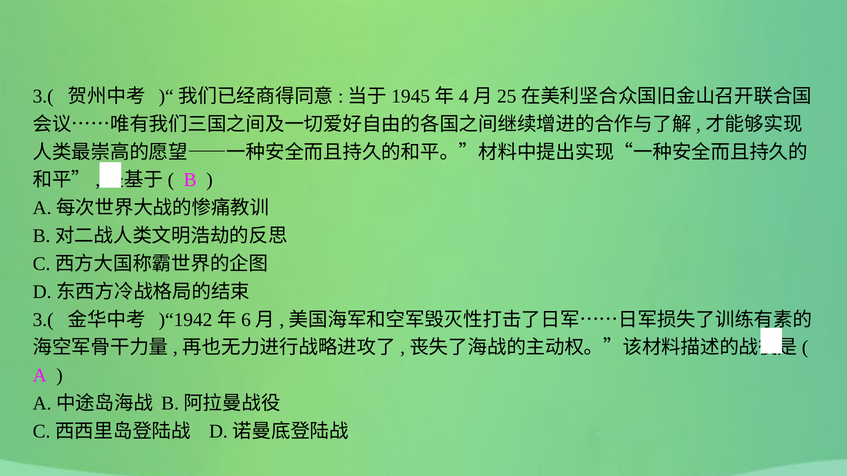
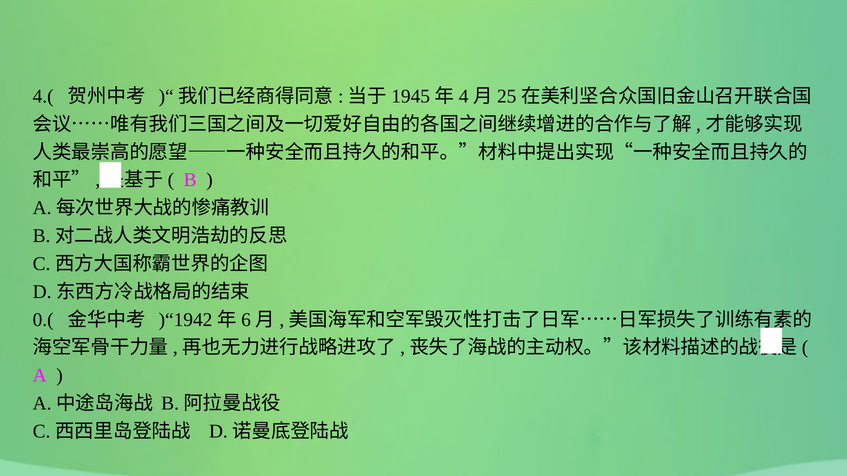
3.(: 3.( -> 4.( (43, 96)
3.(: 3.( -> 0.( (43, 320)
